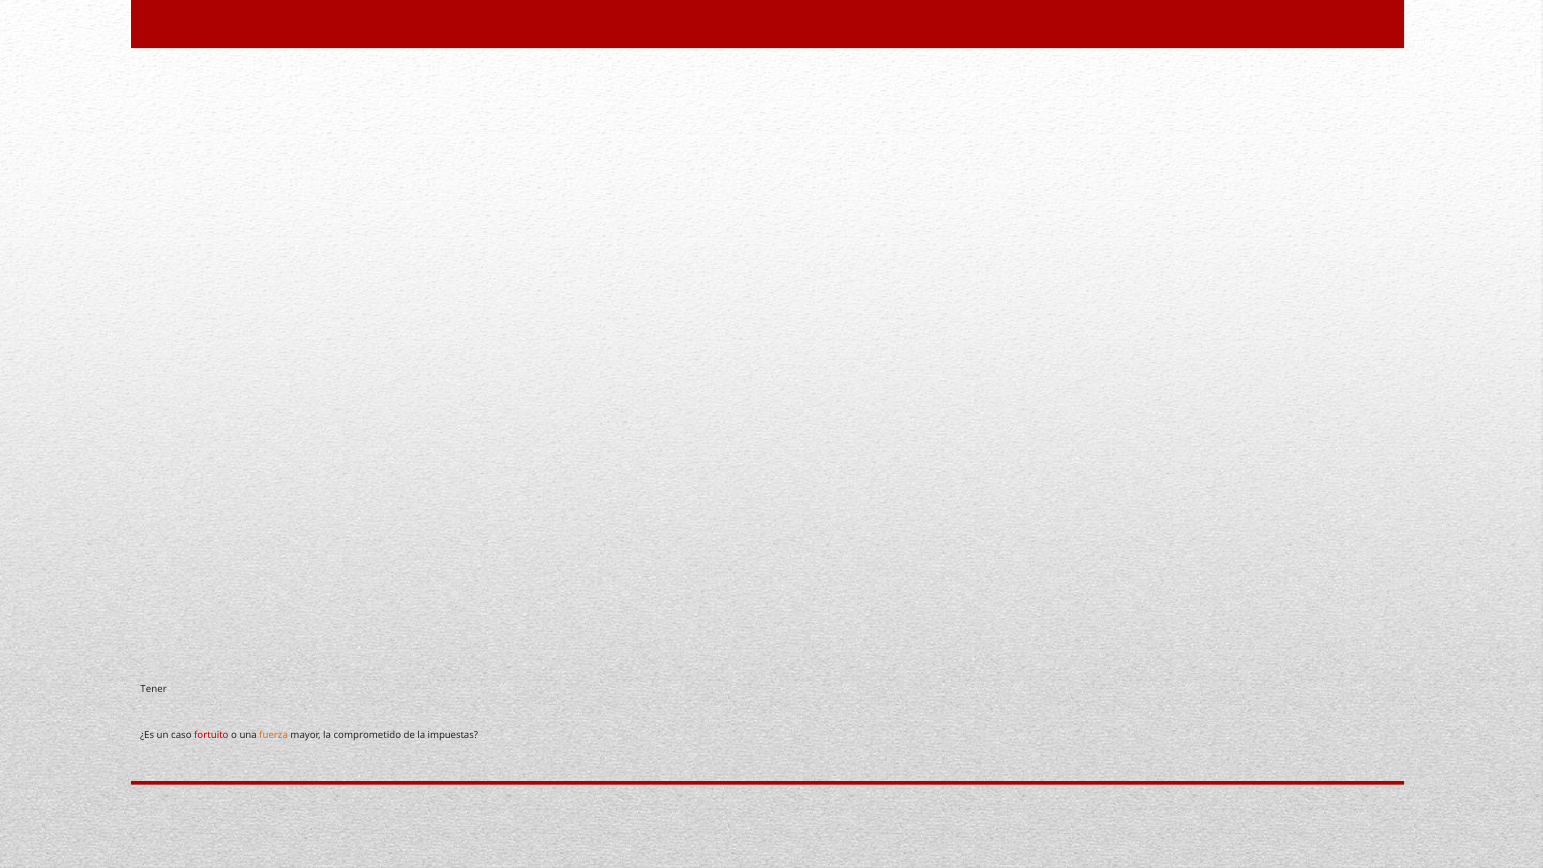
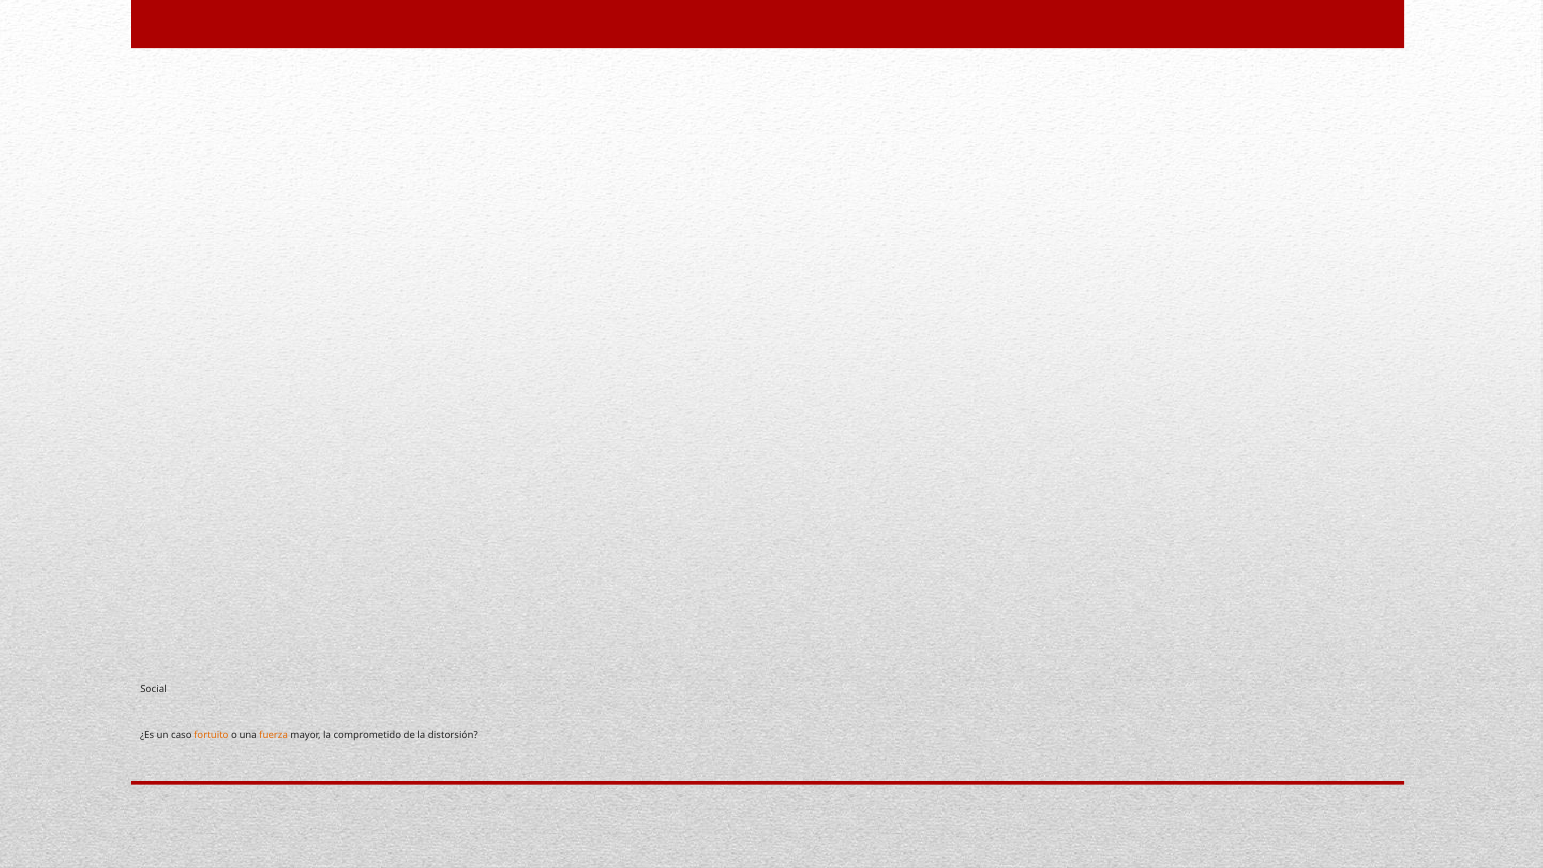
Tener: Tener -> Social (154, 689)
fortuito colour: red -> orange (211, 735)
impuestas: impuestas -> distorsión (453, 735)
